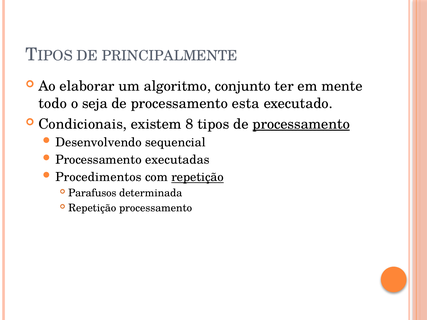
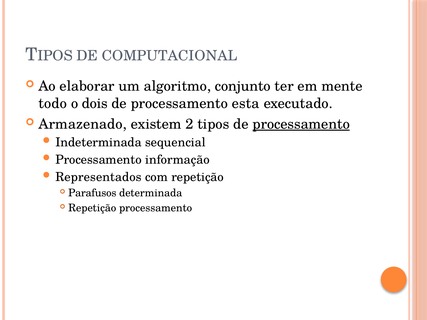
PRINCIPALMENTE: PRINCIPALMENTE -> COMPUTACIONAL (170, 56)
seja: seja -> dois (95, 103)
Condicionais: Condicionais -> Armazenado (83, 124)
8: 8 -> 2 (190, 124)
Desenvolvendo: Desenvolvendo -> Indeterminada (99, 142)
executadas: executadas -> informação (177, 160)
Procedimentos: Procedimentos -> Representados (99, 177)
repetição underline: present -> none (198, 177)
